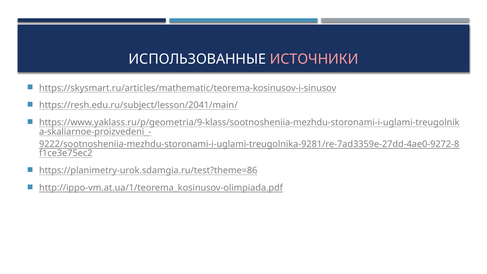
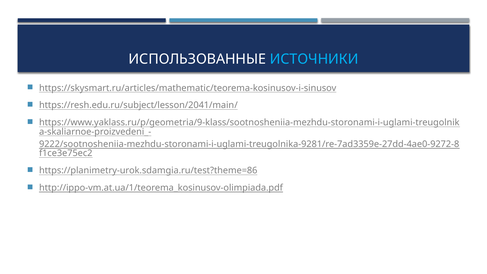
ИСТОЧНИКИ colour: pink -> light blue (314, 59)
